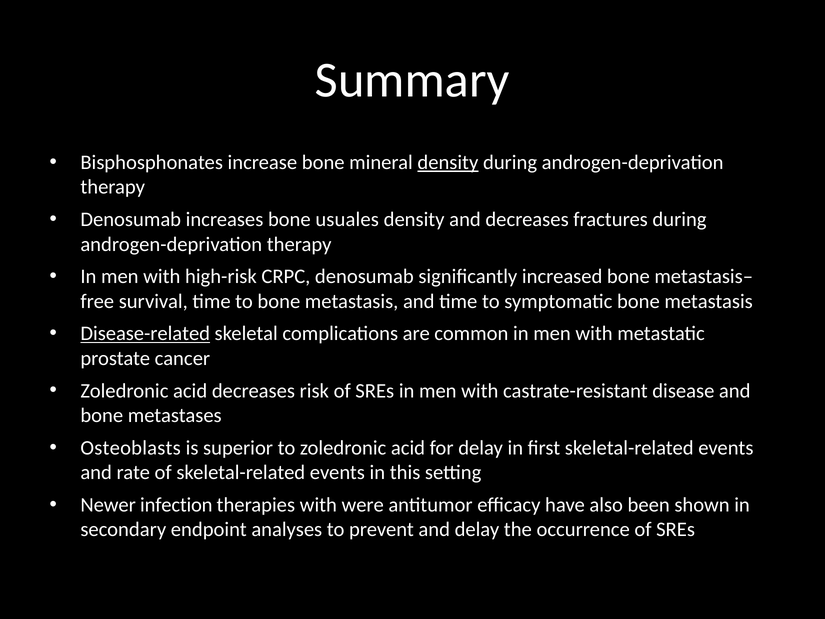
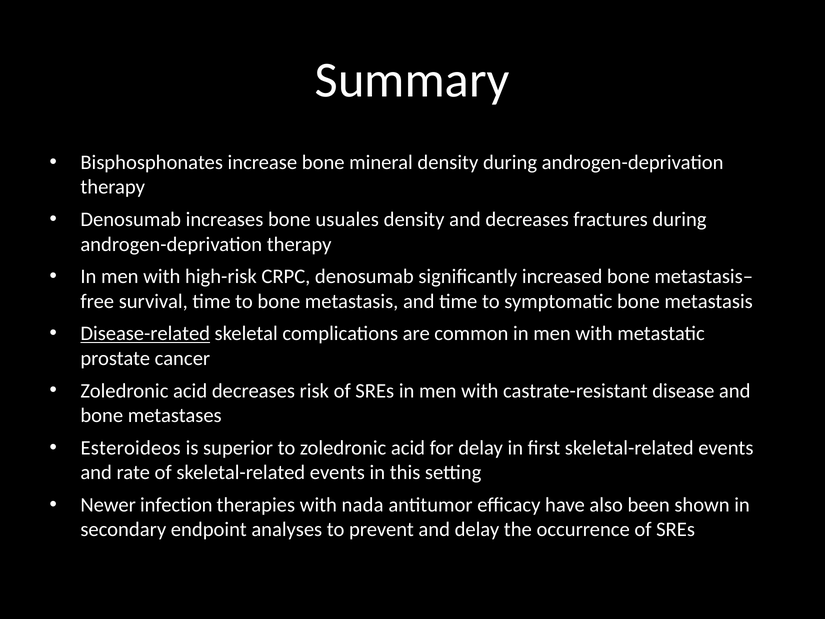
density underline: present -> none (448, 162)
Osteoblasts: Osteoblasts -> Esteroideos (131, 448)
were: were -> nada (363, 505)
